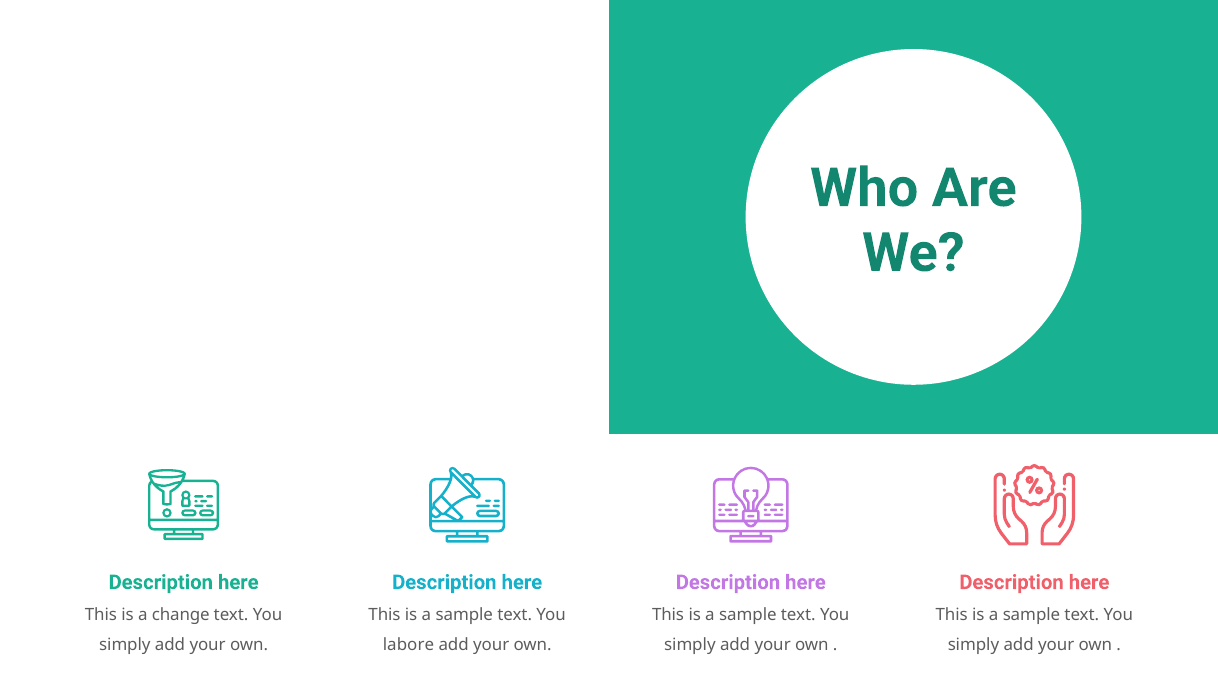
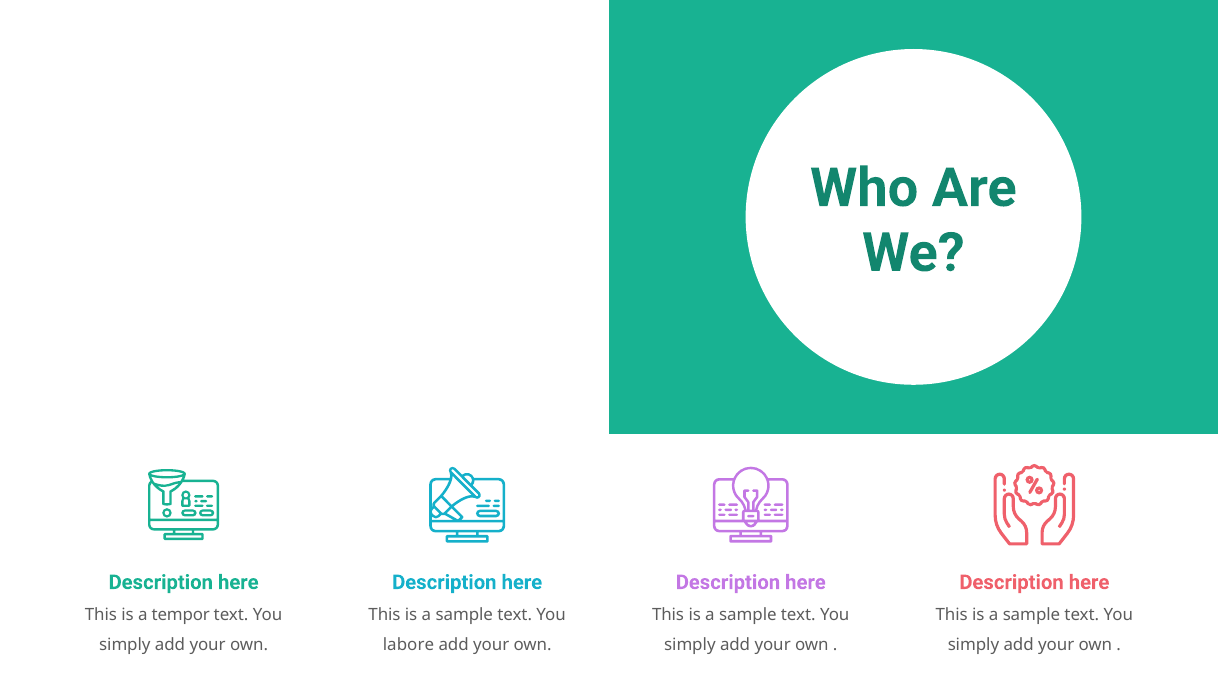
change: change -> tempor (181, 615)
